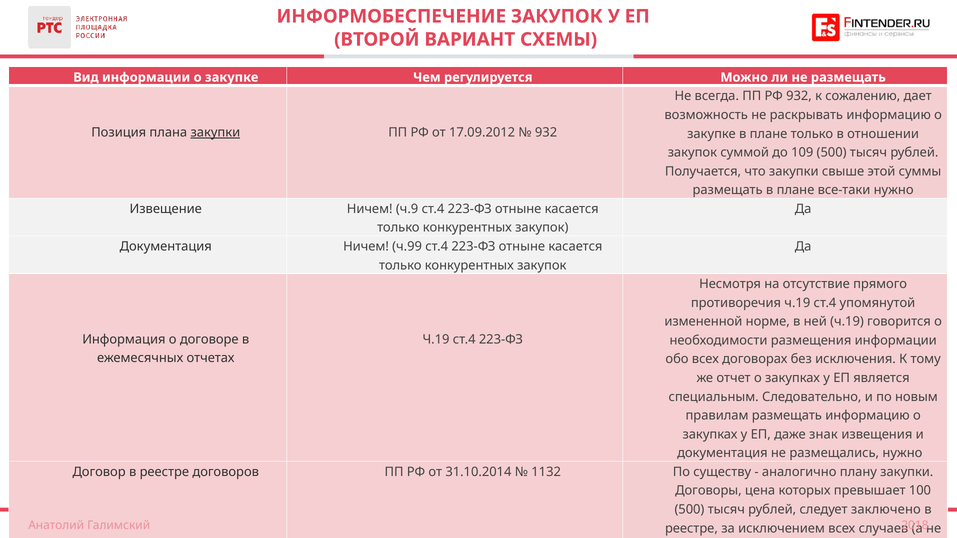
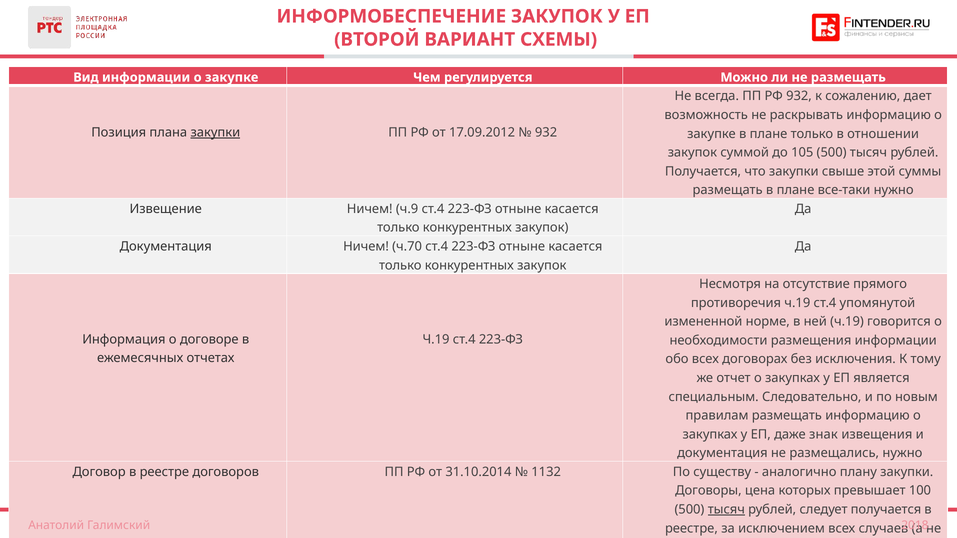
109: 109 -> 105 (802, 153)
ч.99: ч.99 -> ч.70 (407, 247)
тысяч underline: none -> present (726, 510)
следует заключено: заключено -> получается (886, 510)
